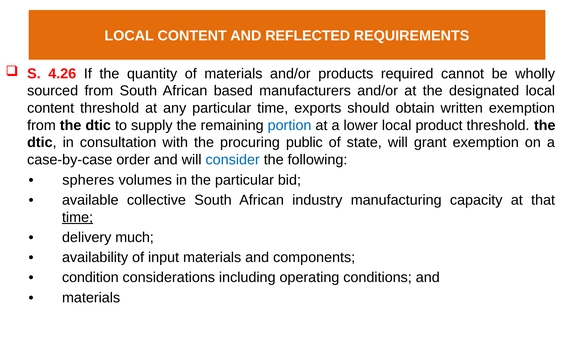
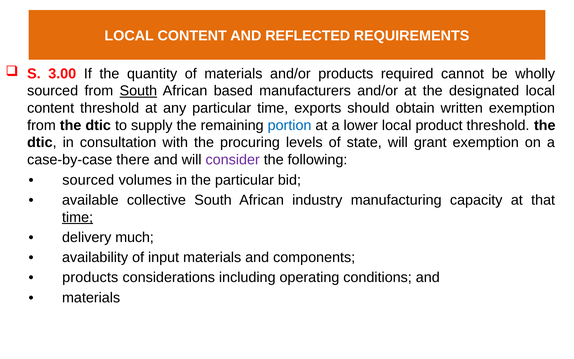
4.26: 4.26 -> 3.00 (62, 74)
South underline: none -> present (138, 91)
public: public -> levels (304, 142)
order: order -> there (133, 160)
consider colour: blue -> purple (233, 160)
spheres: spheres -> sourced (88, 180)
condition: condition -> products (90, 277)
